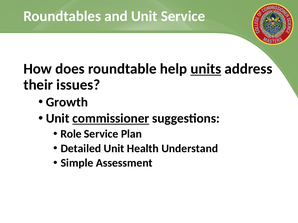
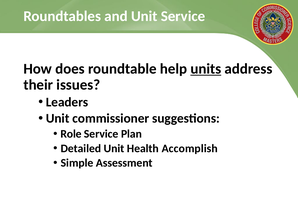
Growth: Growth -> Leaders (67, 102)
commissioner underline: present -> none (111, 119)
Understand: Understand -> Accomplish (190, 149)
